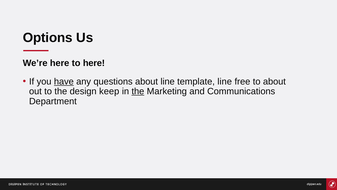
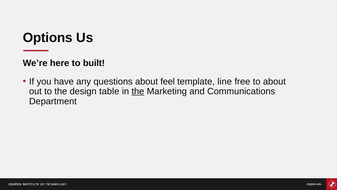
to here: here -> built (94, 63)
have underline: present -> none (64, 81)
about line: line -> feel (168, 81)
keep: keep -> table (109, 91)
